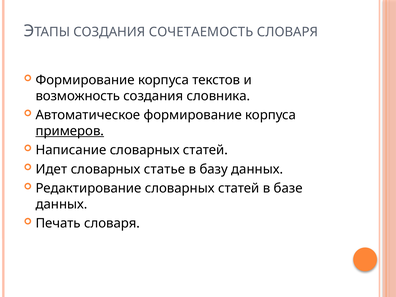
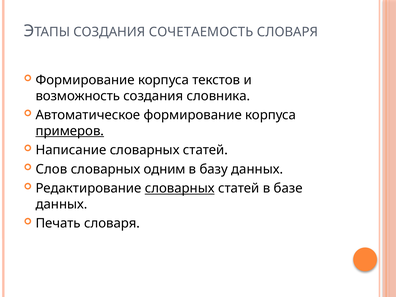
Идет: Идет -> Слов (51, 169)
статье: статье -> одним (165, 169)
словарных underline: none -> present (180, 188)
